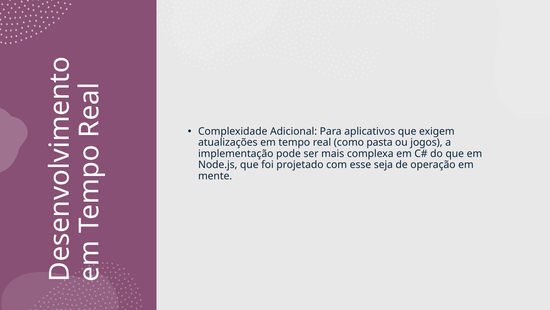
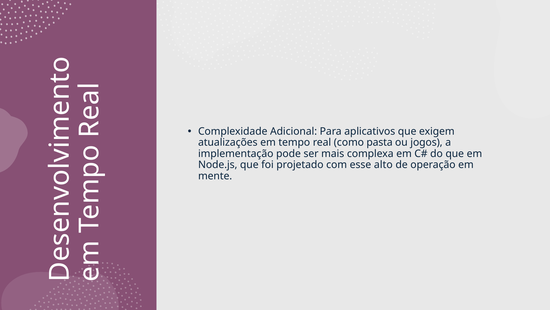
seja: seja -> alto (383, 165)
